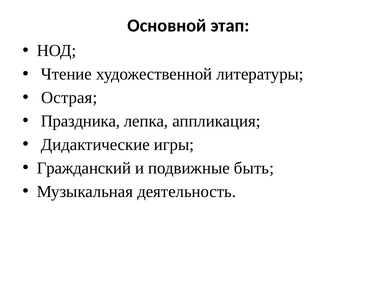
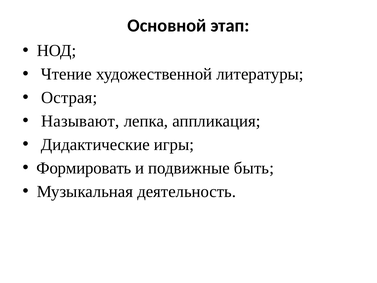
Праздника: Праздника -> Называют (80, 121)
Гражданский: Гражданский -> Формировать (84, 168)
